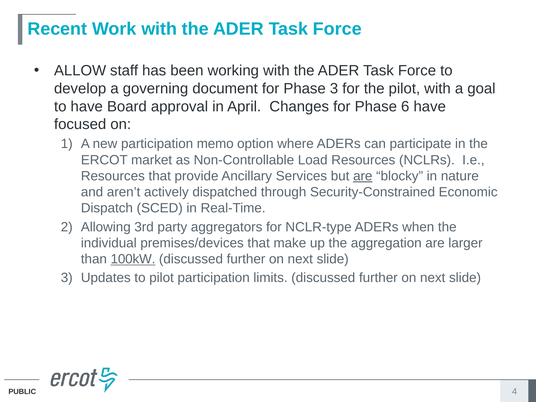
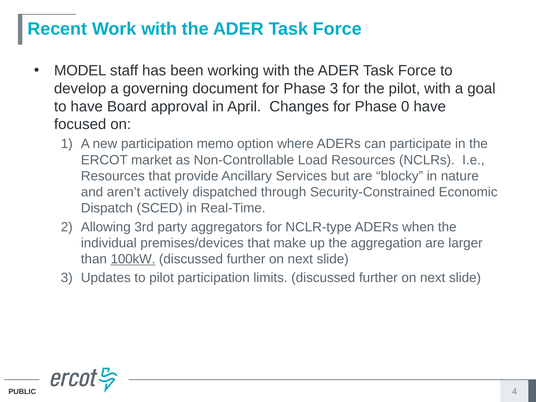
ALLOW: ALLOW -> MODEL (80, 71)
6: 6 -> 0 (405, 106)
are underline: present -> none (363, 176)
